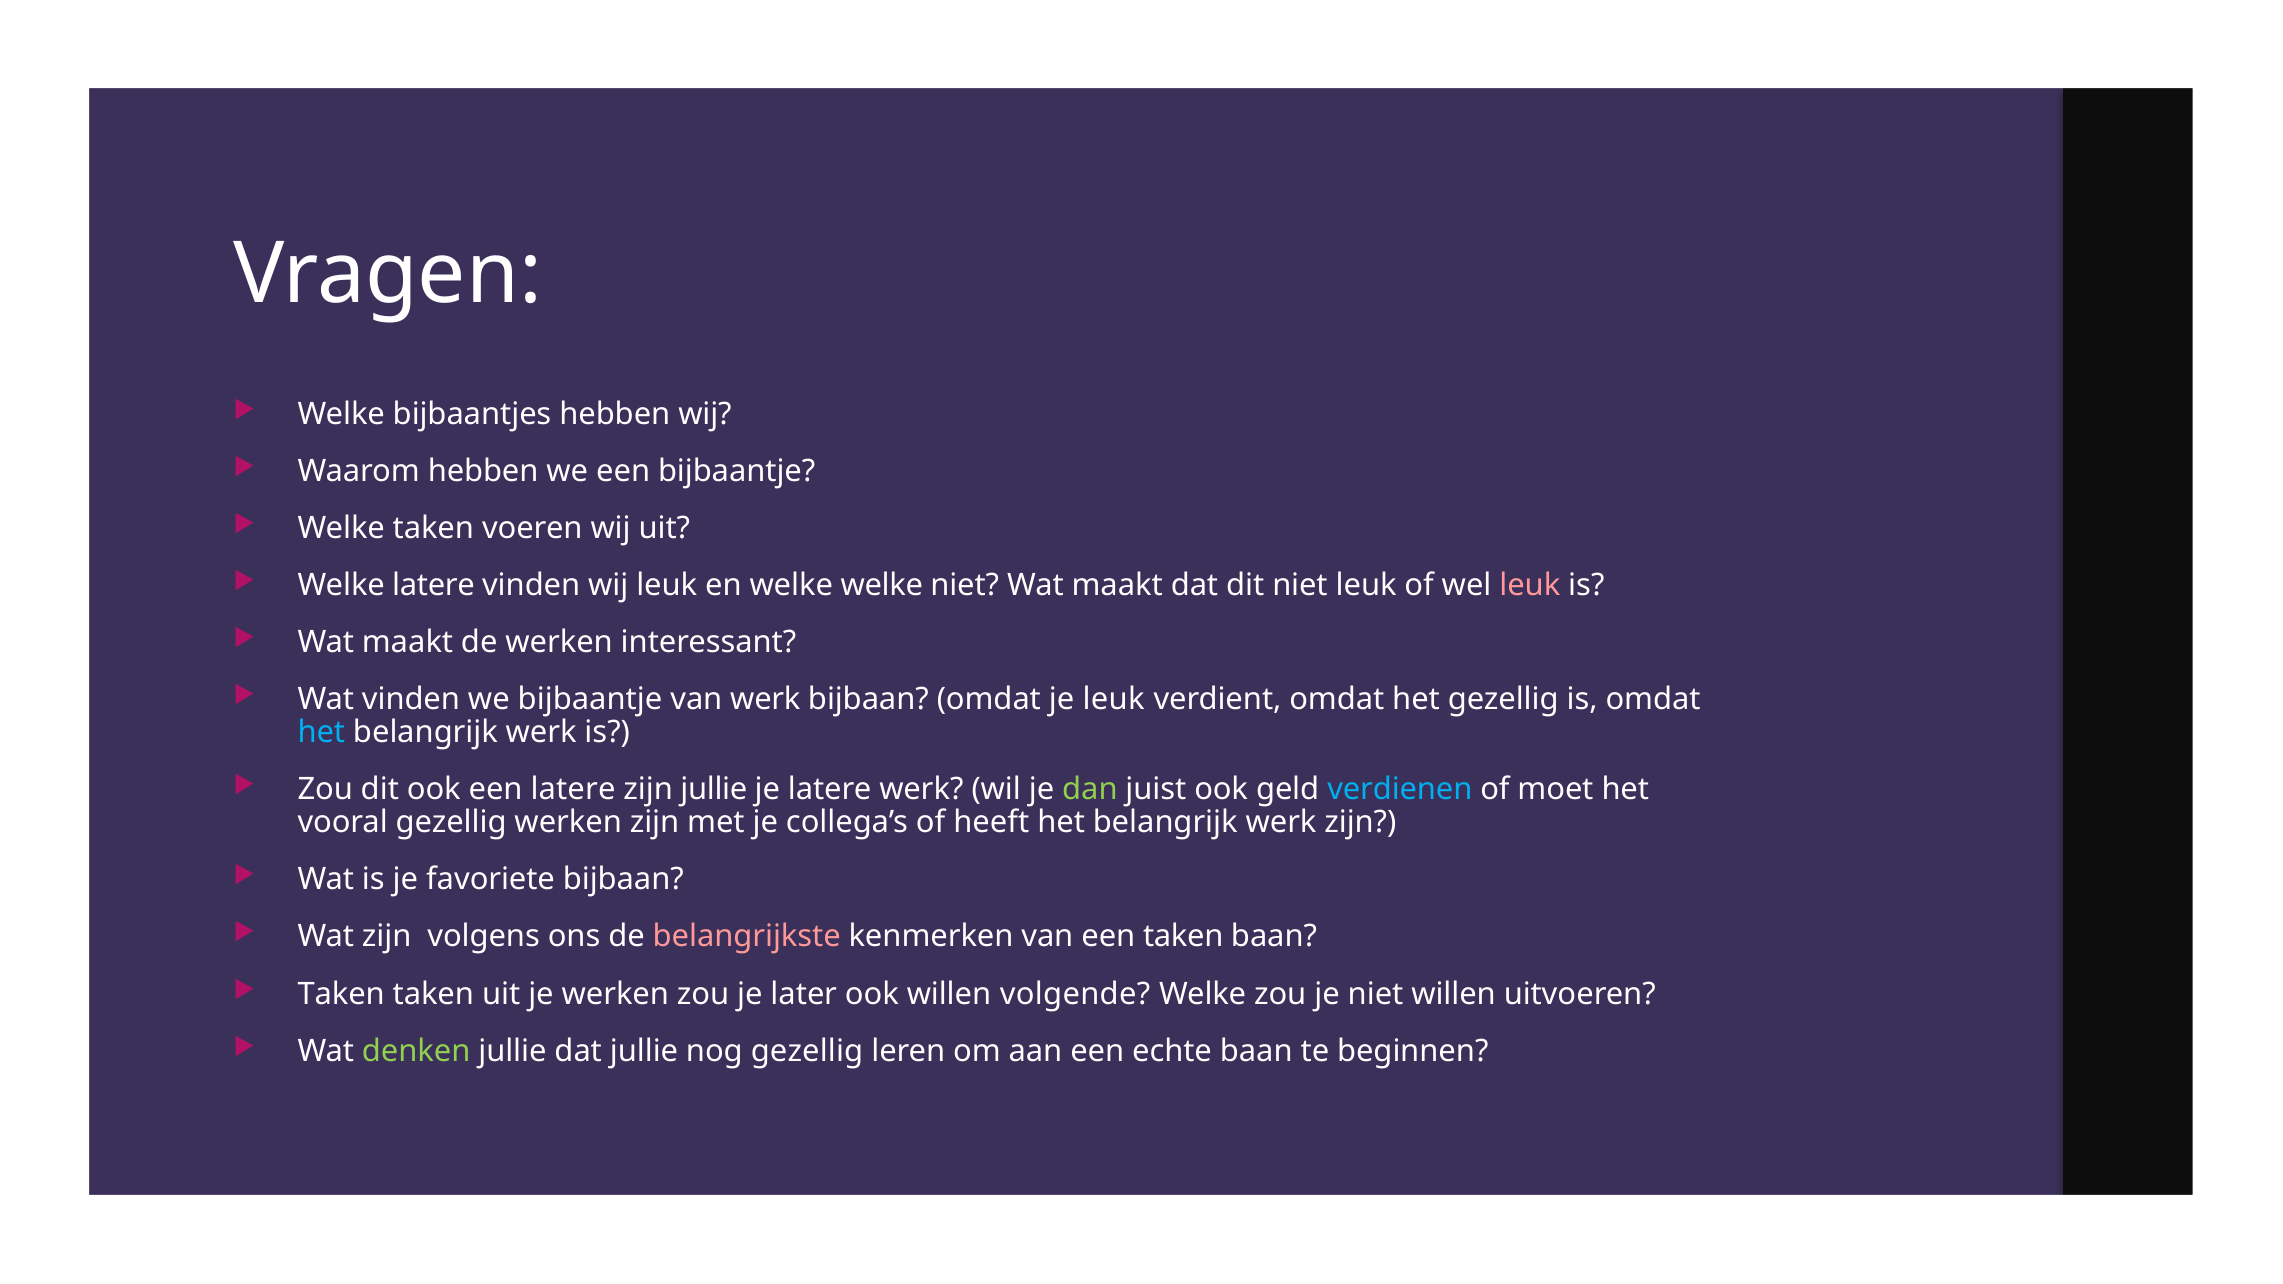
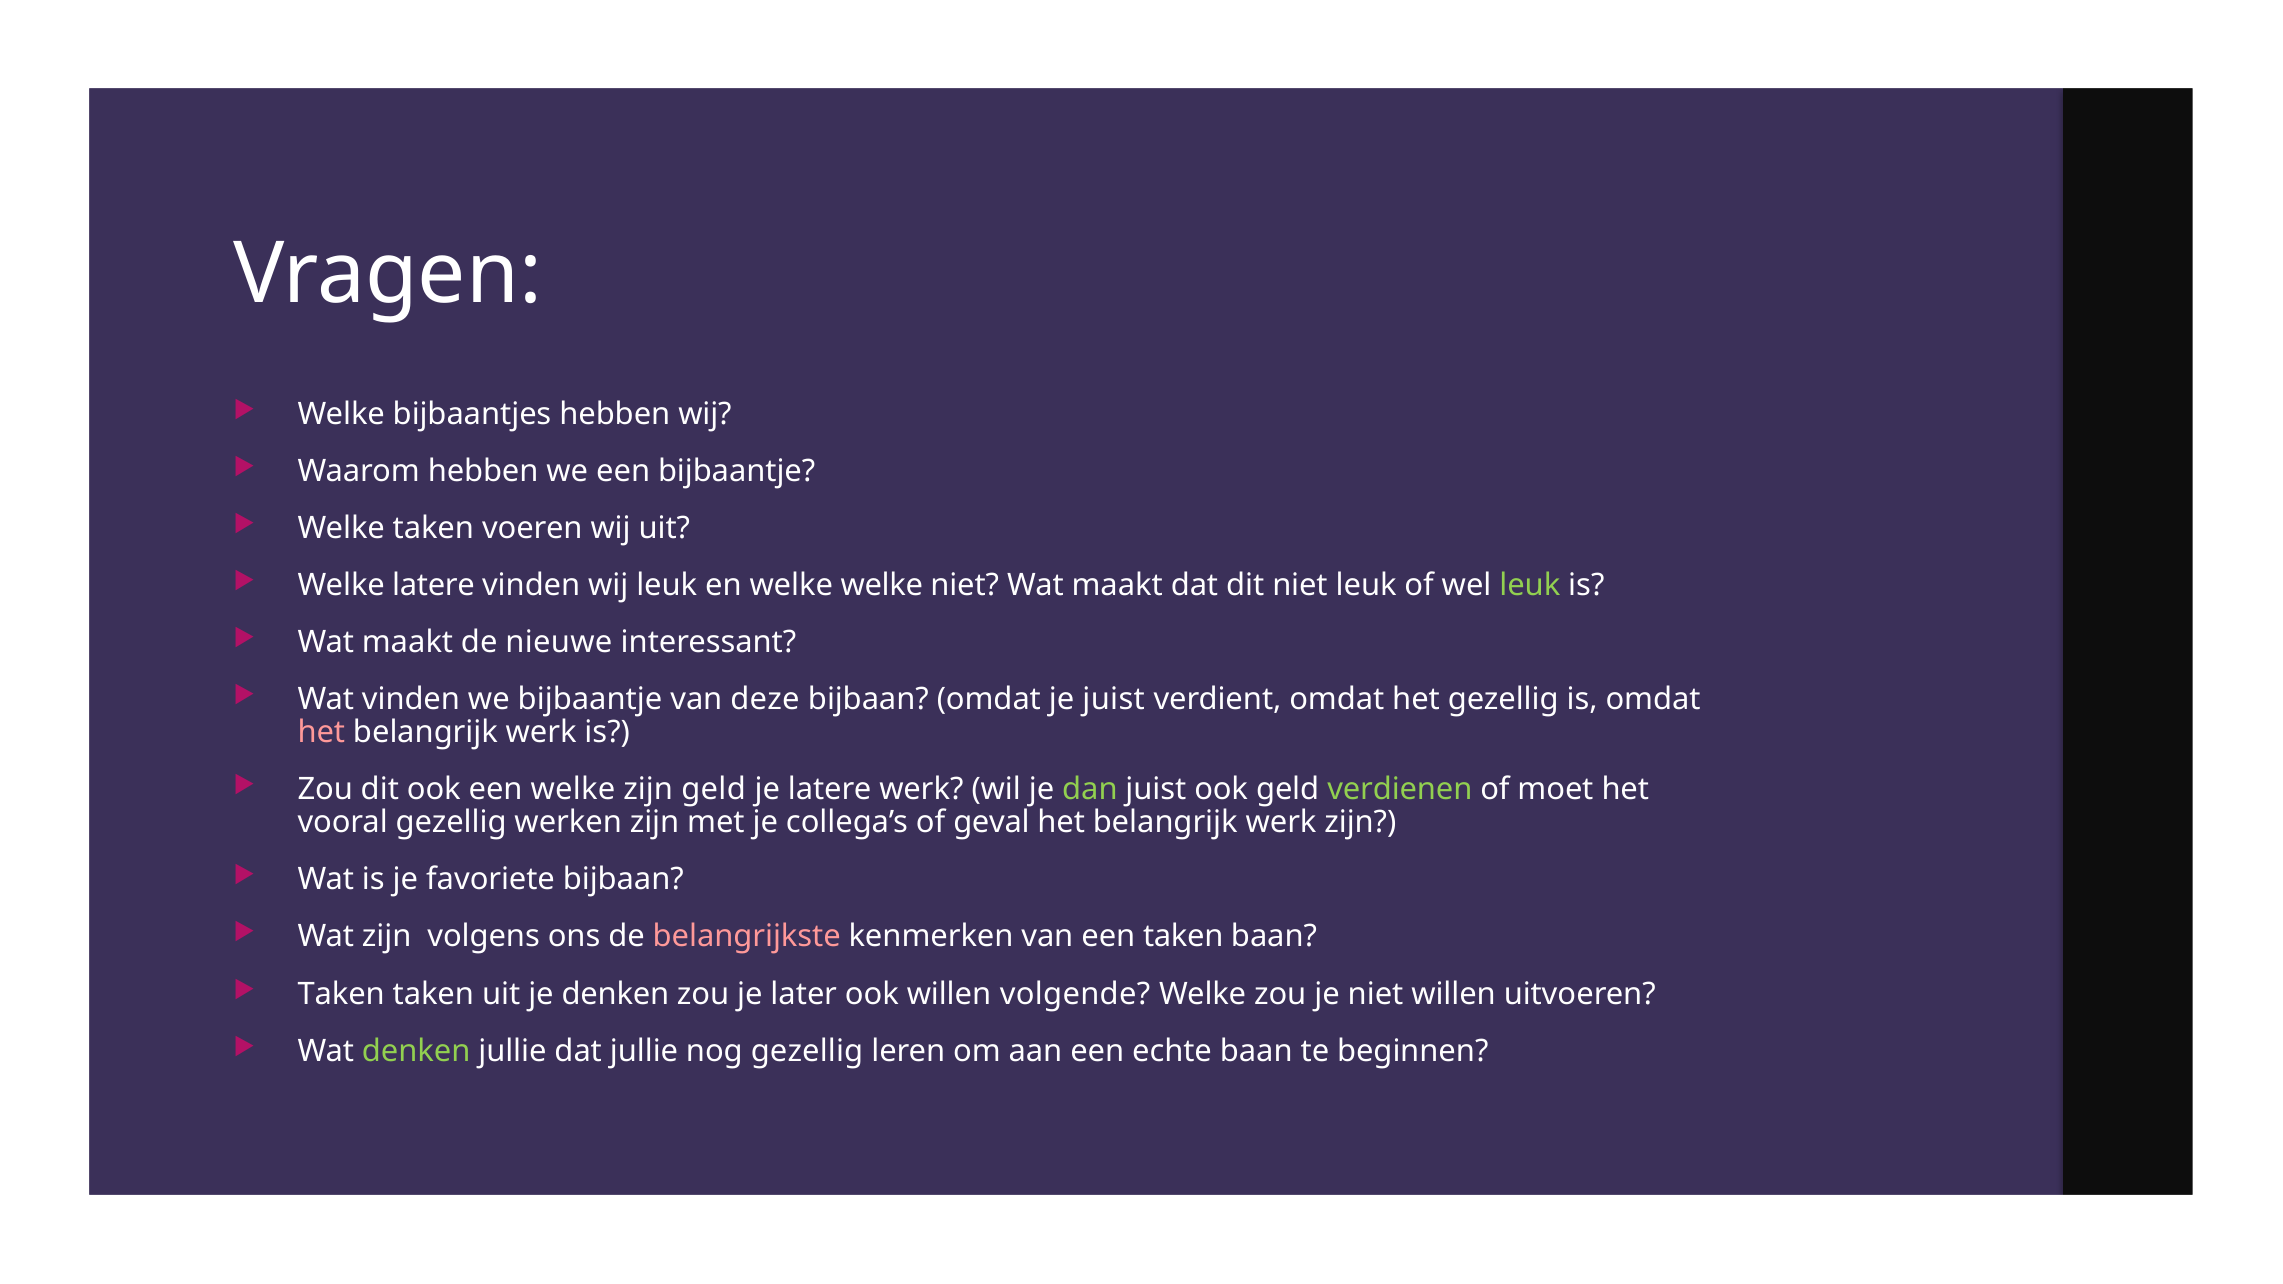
leuk colour: pink -> light green (1530, 585)
de werken: werken -> nieuwe (559, 642)
van werk: werk -> deze (765, 699)
je leuk: leuk -> juist (1114, 699)
het colour: light blue -> pink (321, 733)
een latere: latere -> welke (573, 790)
zijn jullie: jullie -> geld (714, 790)
verdienen colour: light blue -> light green (1400, 790)
heeft: heeft -> geval (991, 823)
je werken: werken -> denken (615, 994)
